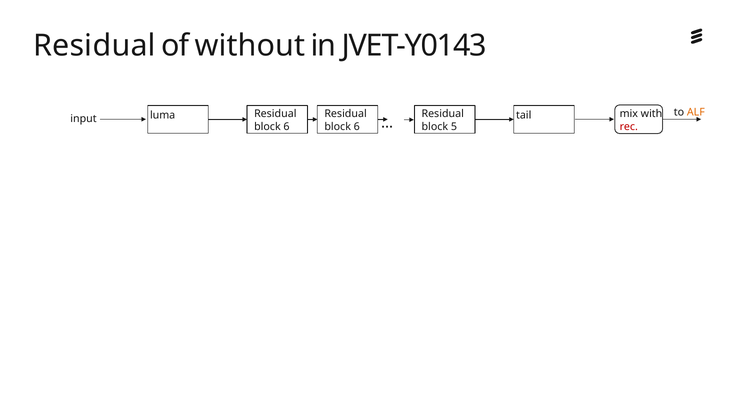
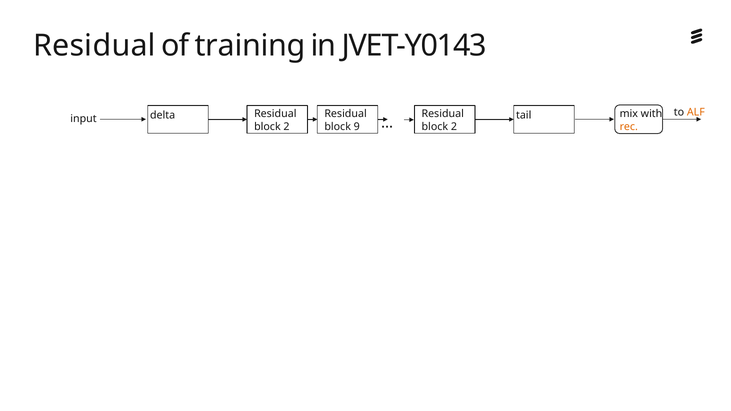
without: without -> training (250, 46)
luma: luma -> delta (163, 115)
6: 6 -> 2 (287, 127)
6: 6 -> 9 (357, 127)
5: 5 -> 2 (454, 127)
rec colour: red -> orange (629, 127)
